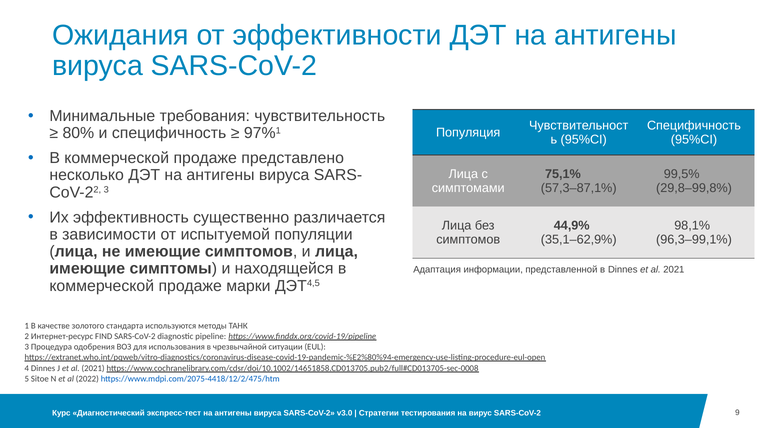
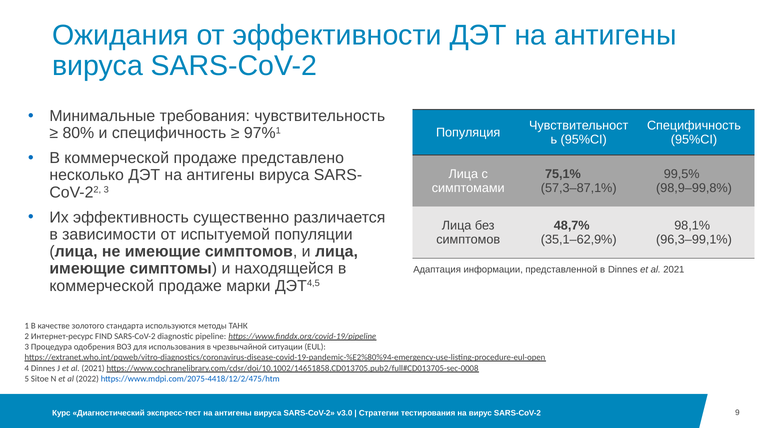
29,8–99,8%: 29,8–99,8% -> 98,9–99,8% (694, 188)
44,9%: 44,9% -> 48,7% (572, 225)
